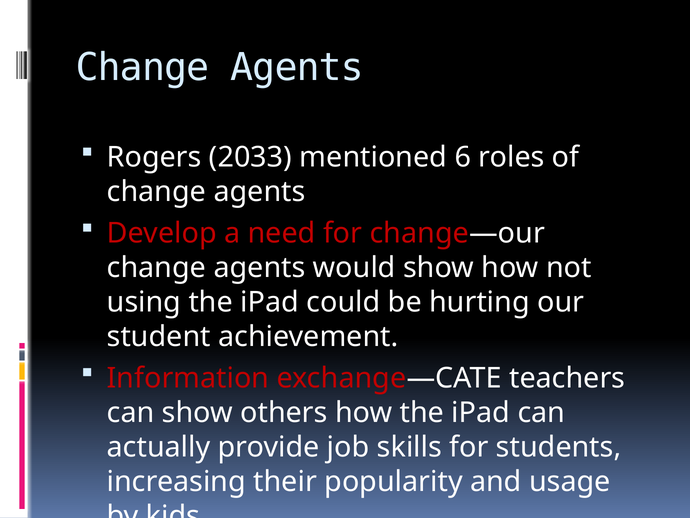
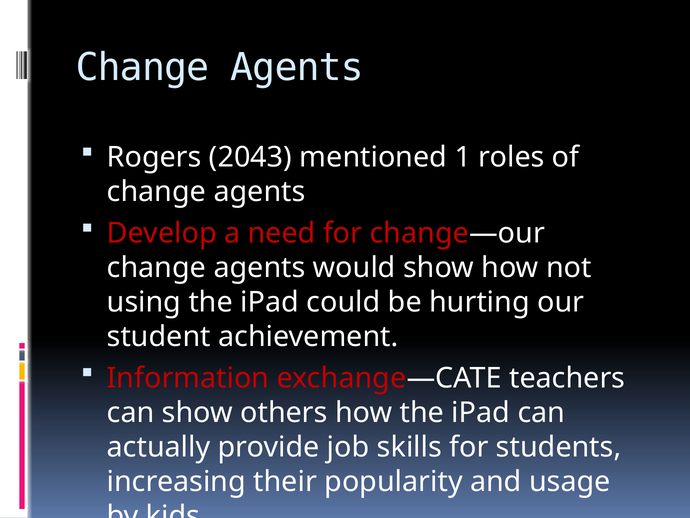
2033: 2033 -> 2043 (250, 157)
6: 6 -> 1 (463, 157)
